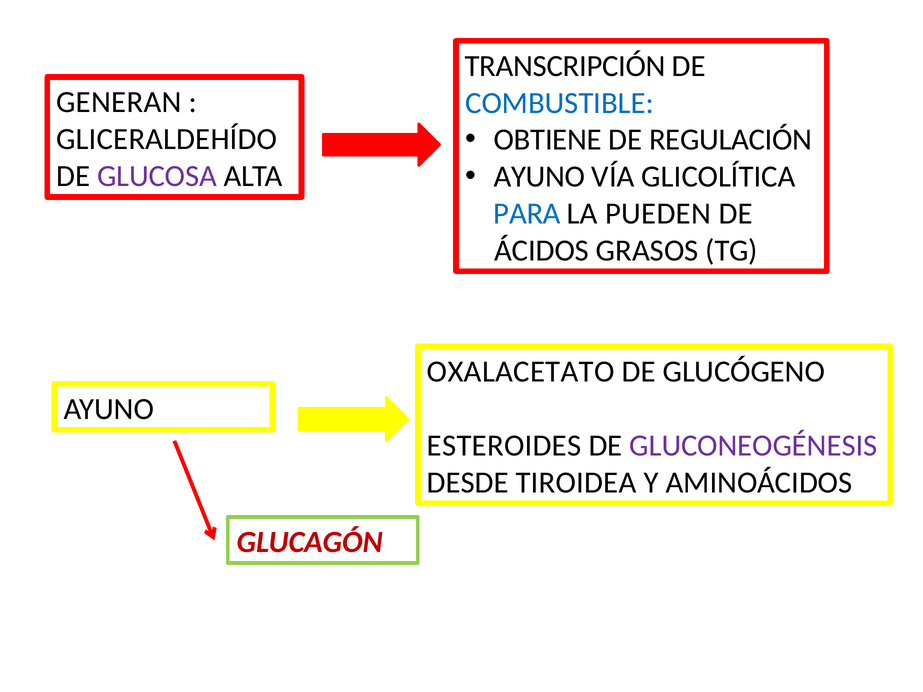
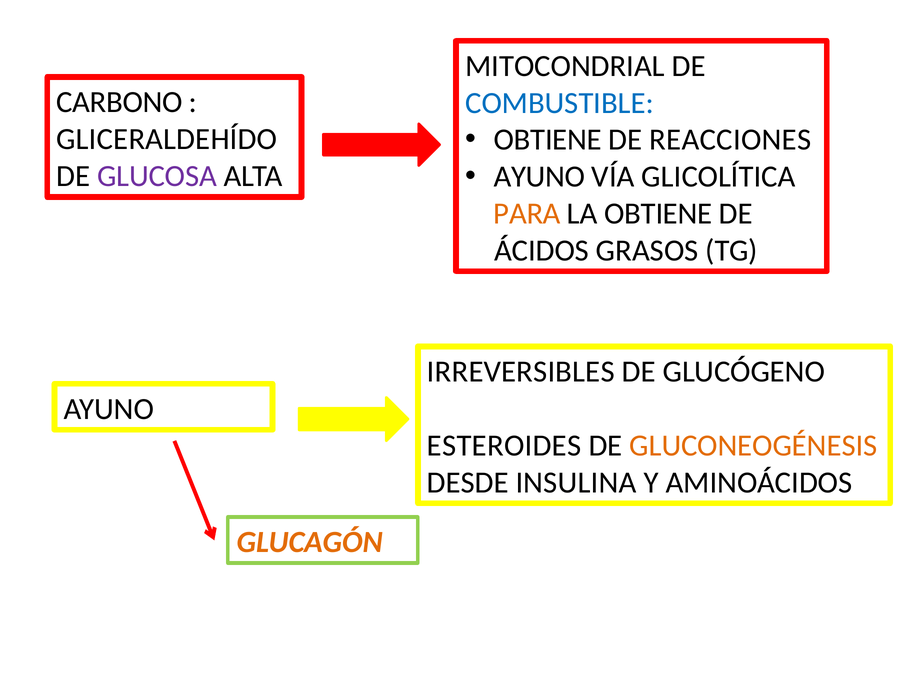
TRANSCRIPCIÓN: TRANSCRIPCIÓN -> MITOCONDRIAL (565, 66)
GENERAN: GENERAN -> CARBONO (119, 102)
REGULACIÓN: REGULACIÓN -> REACCIONES (730, 140)
PARA colour: blue -> orange (527, 214)
LA PUEDEN: PUEDEN -> OBTIENE (658, 214)
OXALACETATO: OXALACETATO -> IRREVERSIBLES (521, 372)
GLUCONEOGÉNESIS colour: purple -> orange (753, 446)
TIROIDEA: TIROIDEA -> INSULINA (576, 483)
GLUCAGÓN colour: red -> orange (310, 542)
